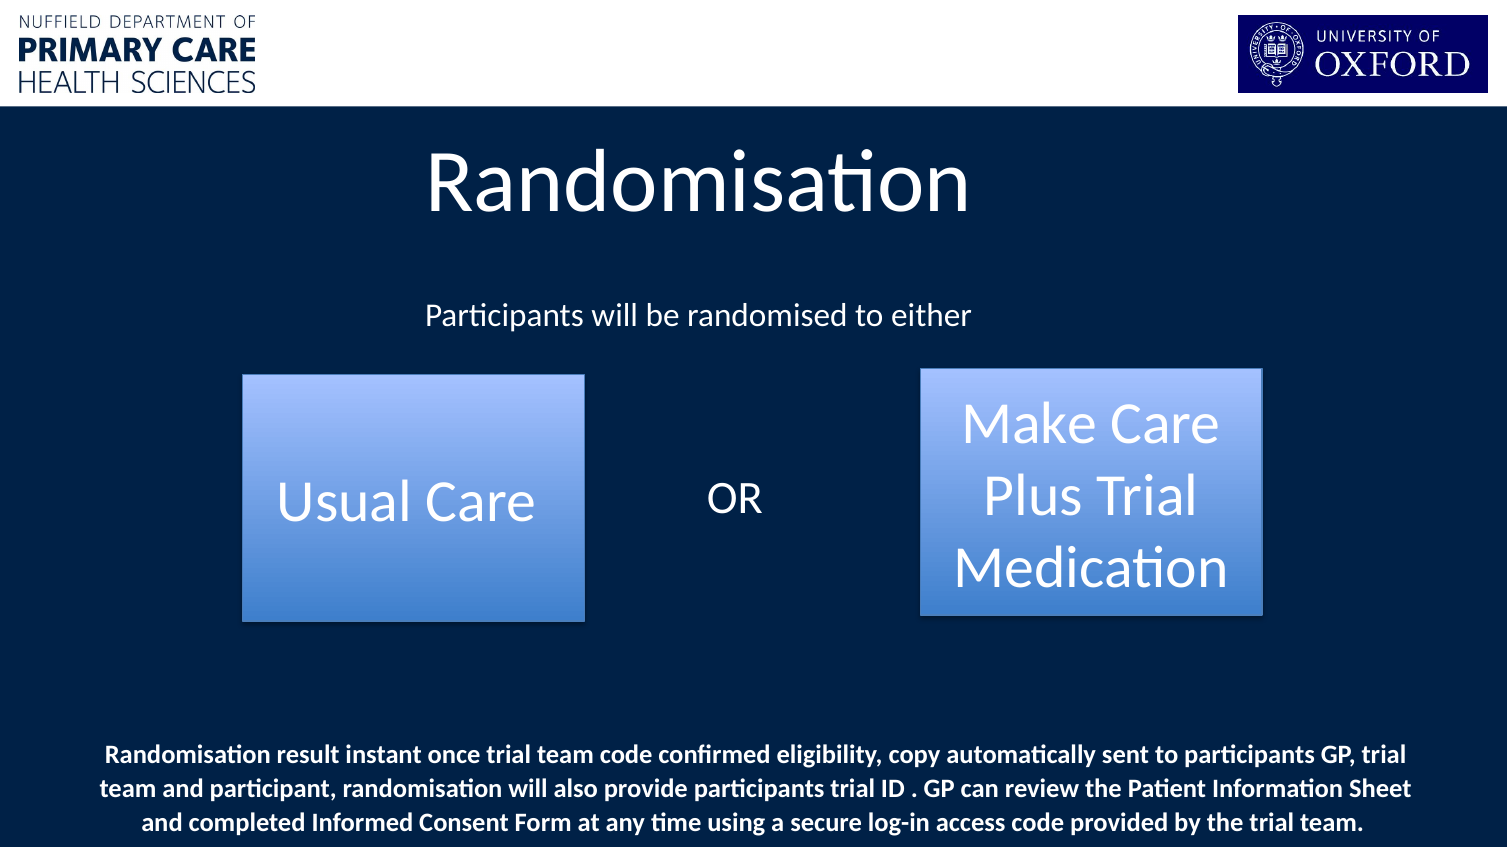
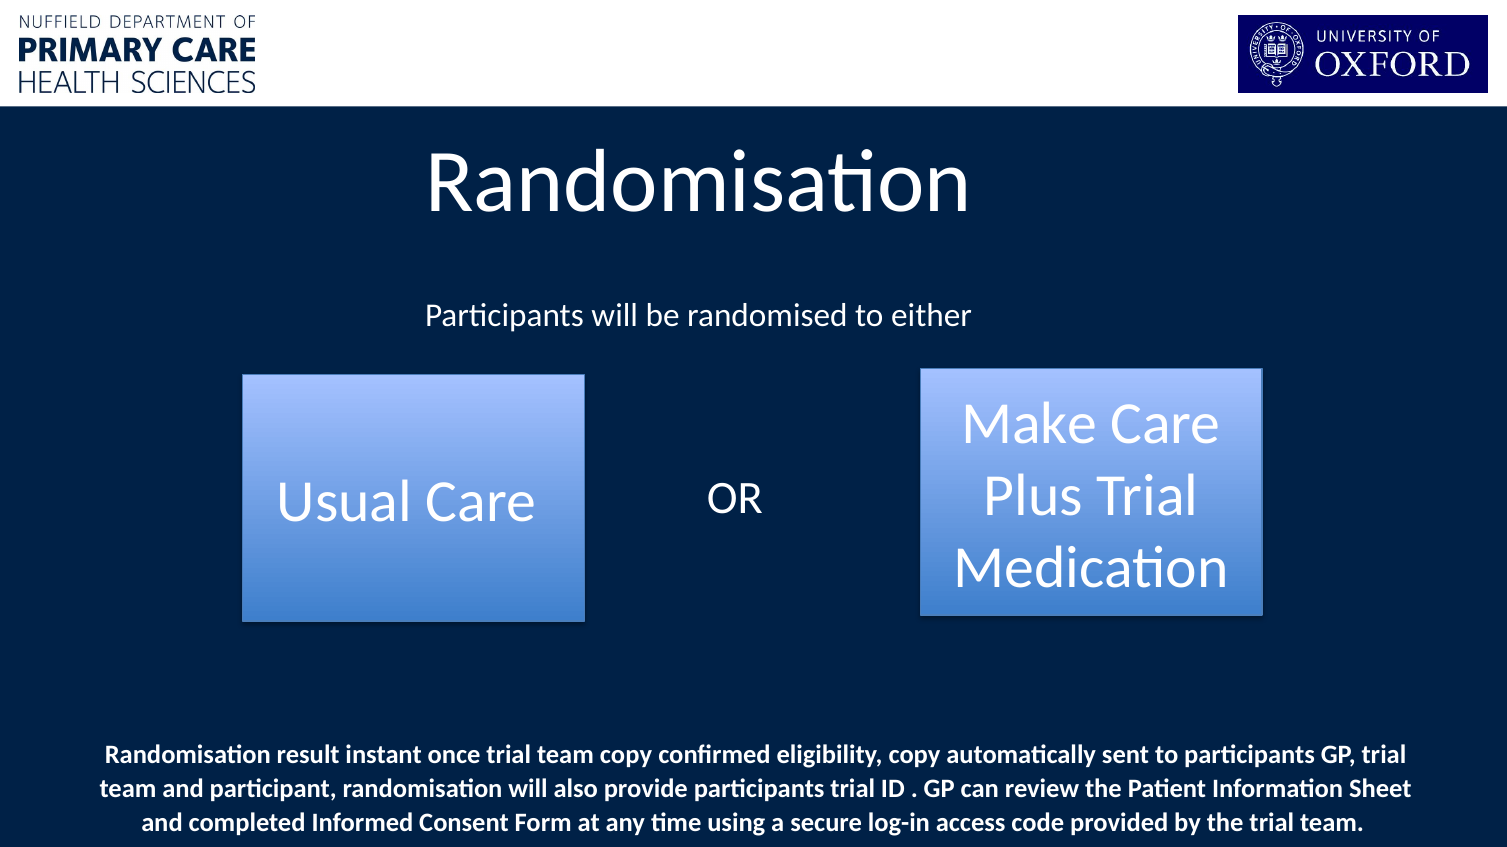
team code: code -> copy (626, 755)
